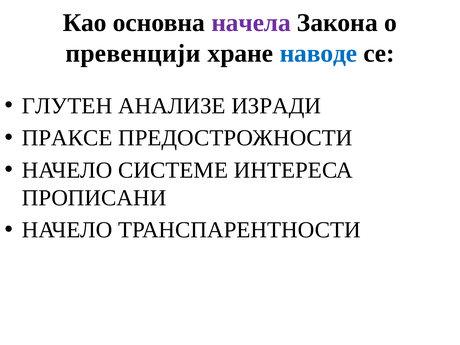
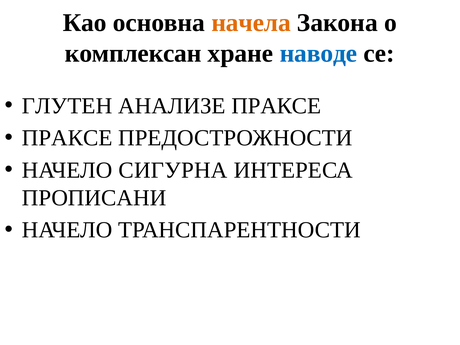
начела colour: purple -> orange (251, 23)
превенцији: превенцији -> комплексан (133, 54)
АНАЛИЗЕ ИЗРАДИ: ИЗРАДИ -> ПРАКСЕ (276, 106)
СИСТЕМЕ: СИСТЕМЕ -> СИГУРНА (173, 170)
